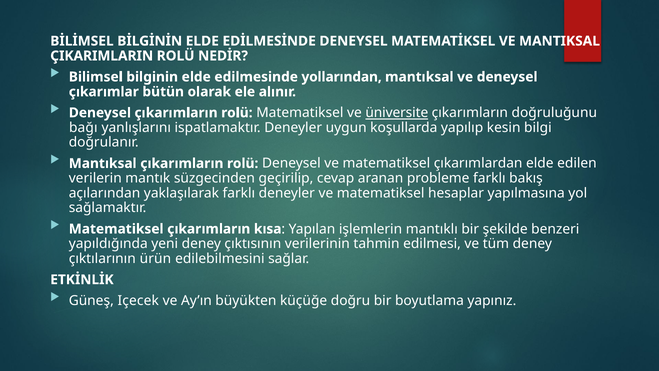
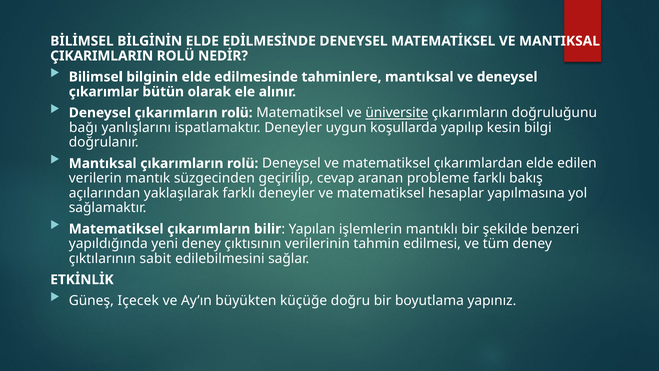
yollarından: yollarından -> tahminlere (342, 77)
kısa: kısa -> bilir (268, 229)
ürün: ürün -> sabit (155, 258)
